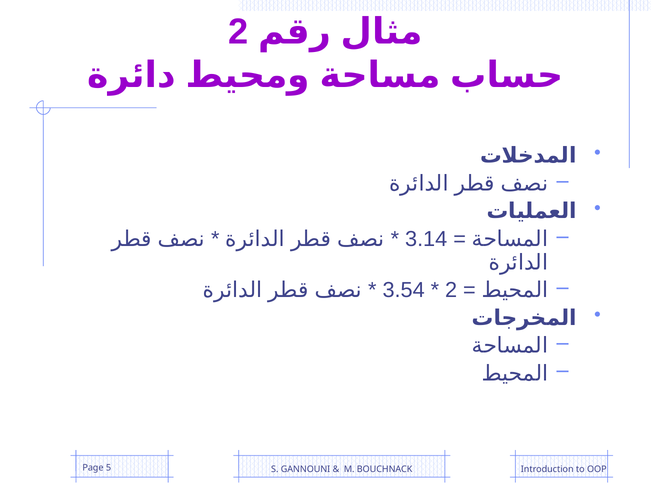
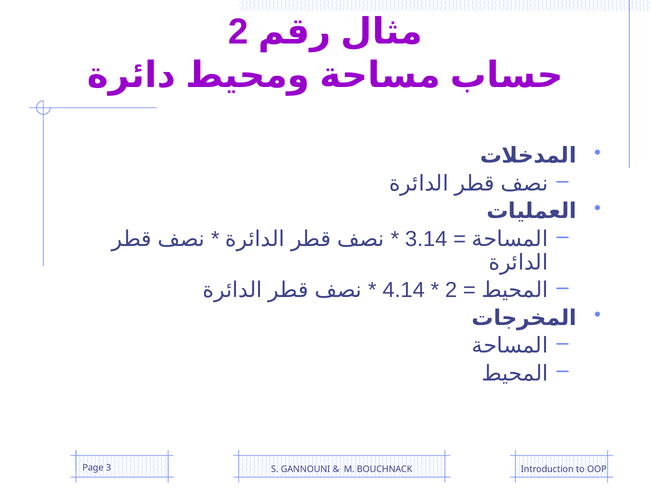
3.54: 3.54 -> 4.14 (404, 290)
5: 5 -> 3 (108, 468)
